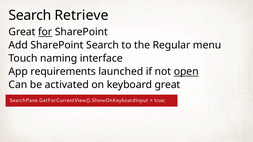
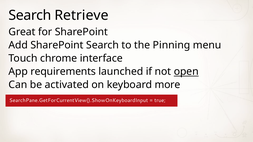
for underline: present -> none (45, 32)
Regular: Regular -> Pinning (172, 45)
naming: naming -> chrome (59, 59)
keyboard great: great -> more (168, 85)
